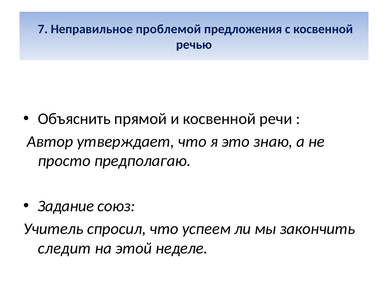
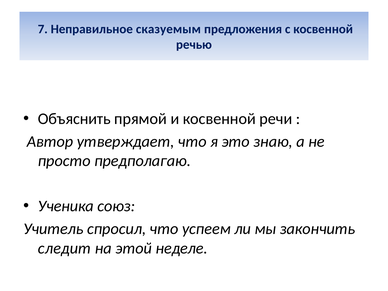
проблемой: проблемой -> сказуемым (168, 29)
Задание: Задание -> Ученика (66, 206)
